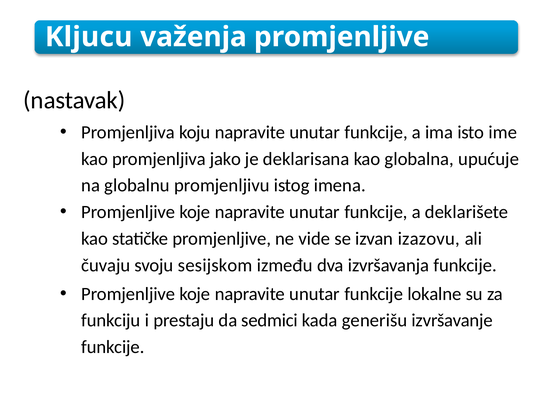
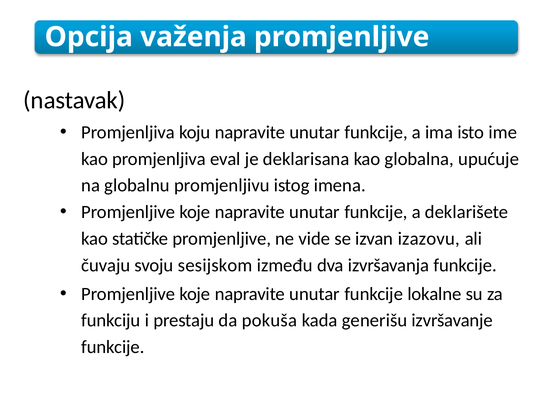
Kljucu: Kljucu -> Opcija (89, 37)
jako: jako -> eval (225, 159)
sedmici: sedmici -> pokuša (269, 320)
